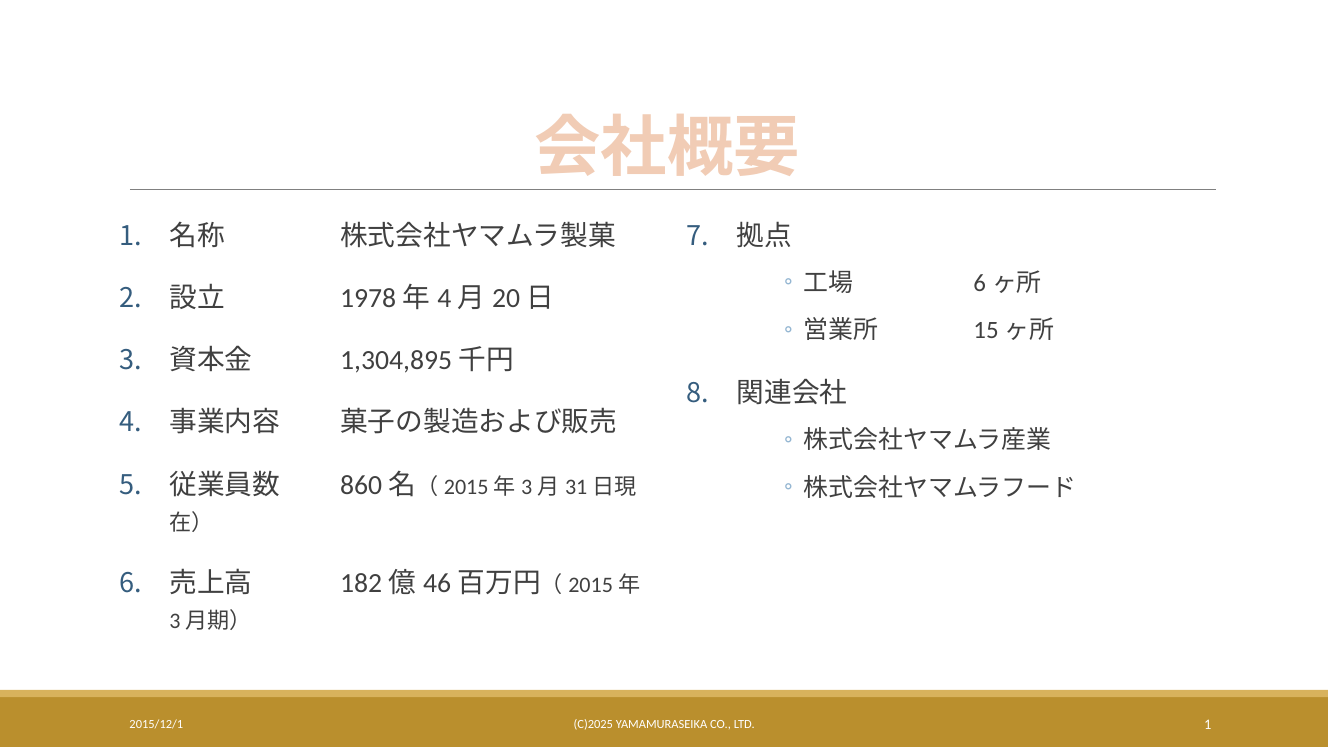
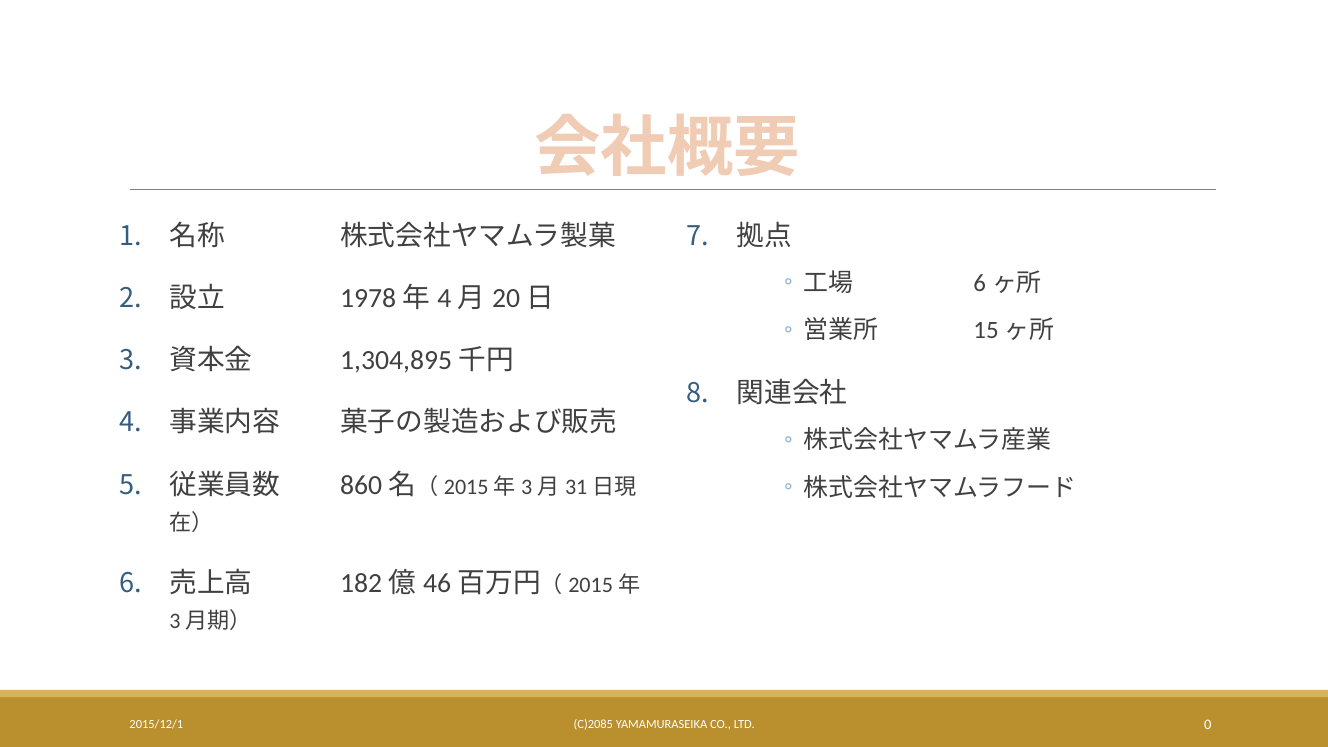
C)2025: C)2025 -> C)2085 (593, 724)
LTD 1: 1 -> 0 (1208, 724)
